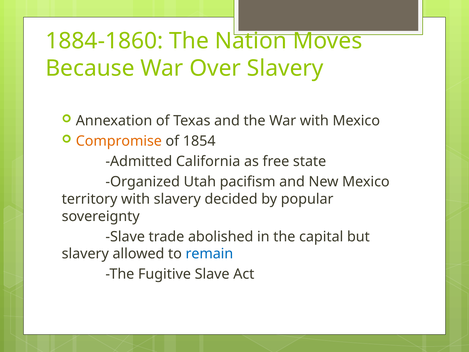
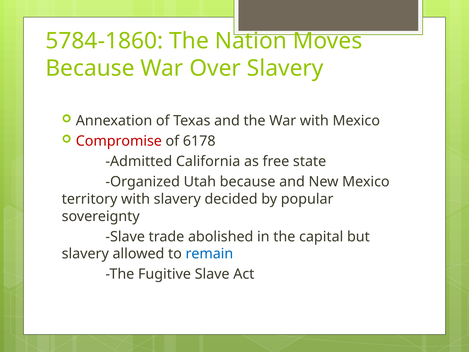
1884-1860: 1884-1860 -> 5784-1860 (104, 41)
Compromise colour: orange -> red (119, 141)
1854: 1854 -> 6178 (199, 141)
Utah pacifism: pacifism -> because (248, 182)
